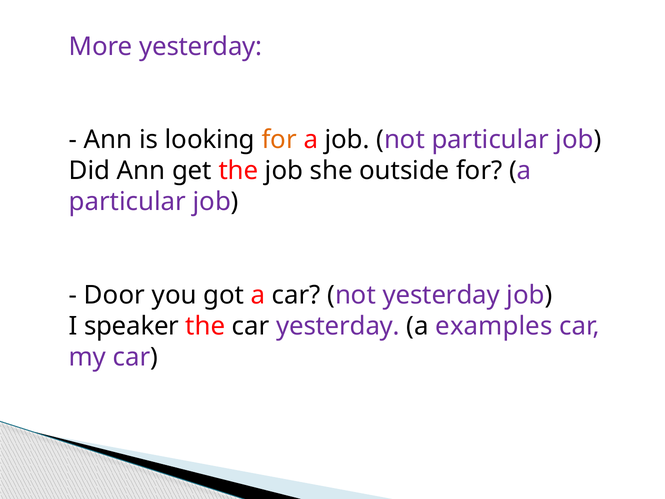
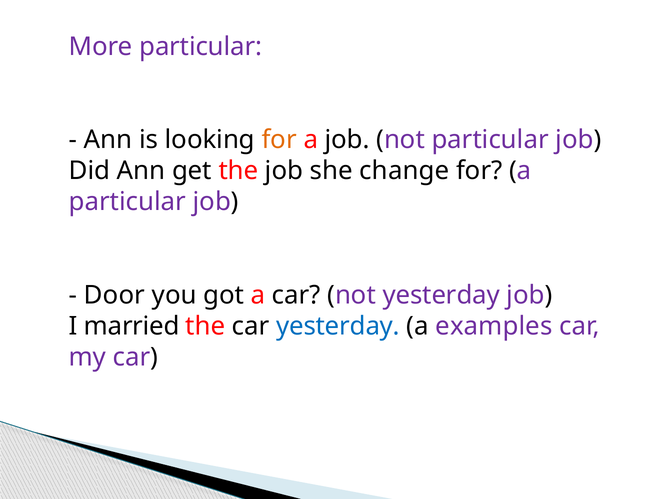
More yesterday: yesterday -> particular (201, 47)
outside: outside -> change (404, 171)
speaker: speaker -> married (132, 326)
yesterday colour: purple -> blue (338, 326)
